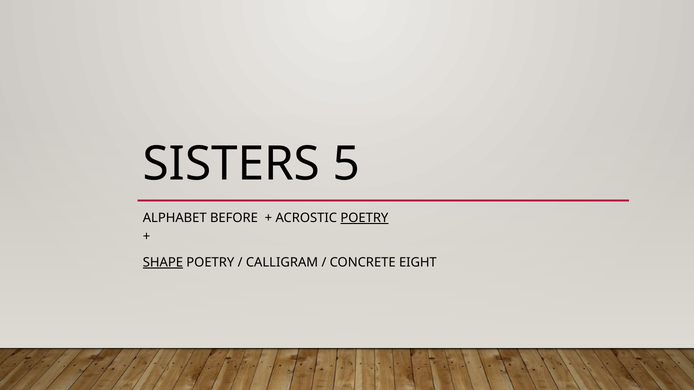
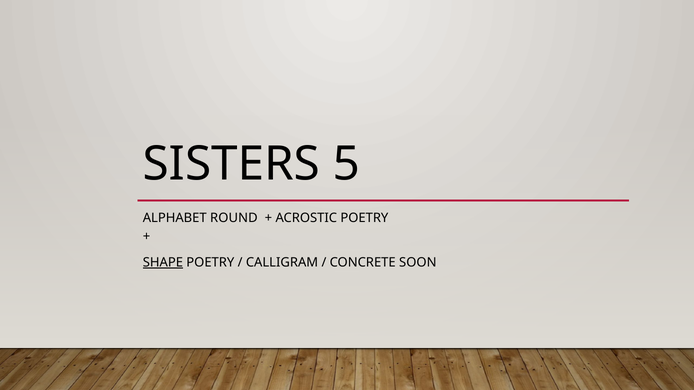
BEFORE: BEFORE -> ROUND (234, 218)
POETRY underline: present -> none (364, 218)
EIGHT: EIGHT -> SOON (418, 263)
